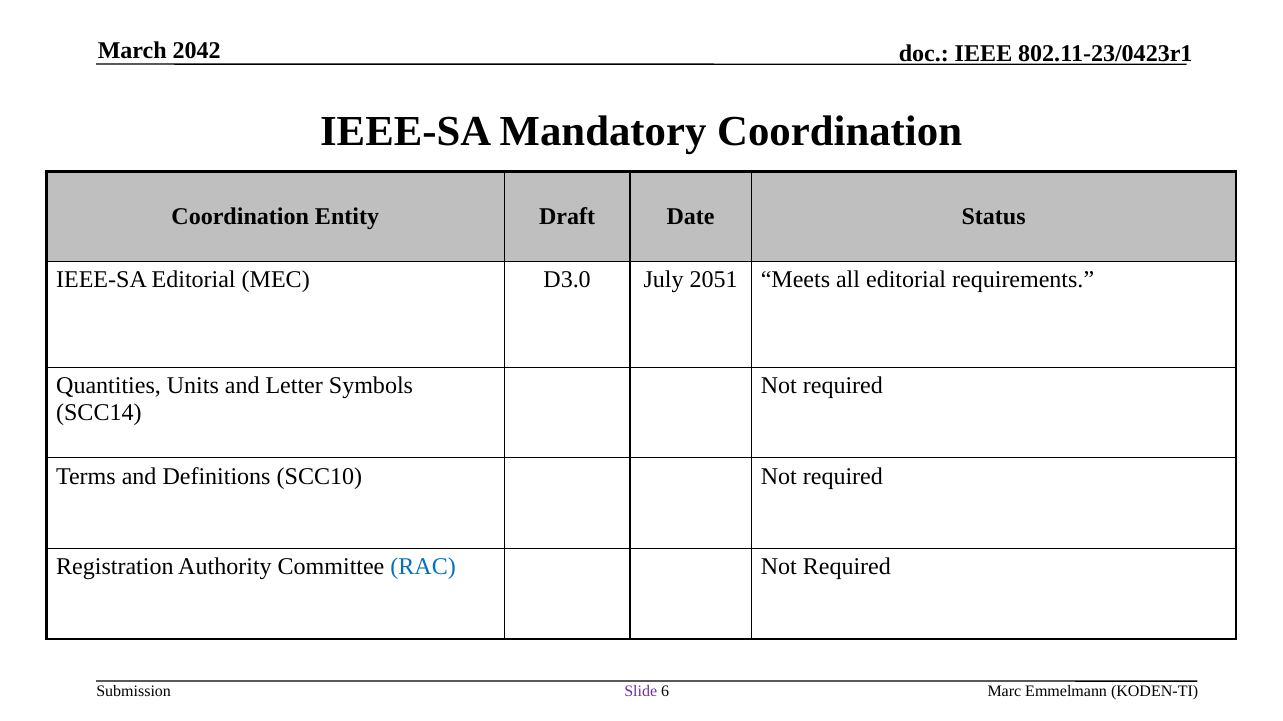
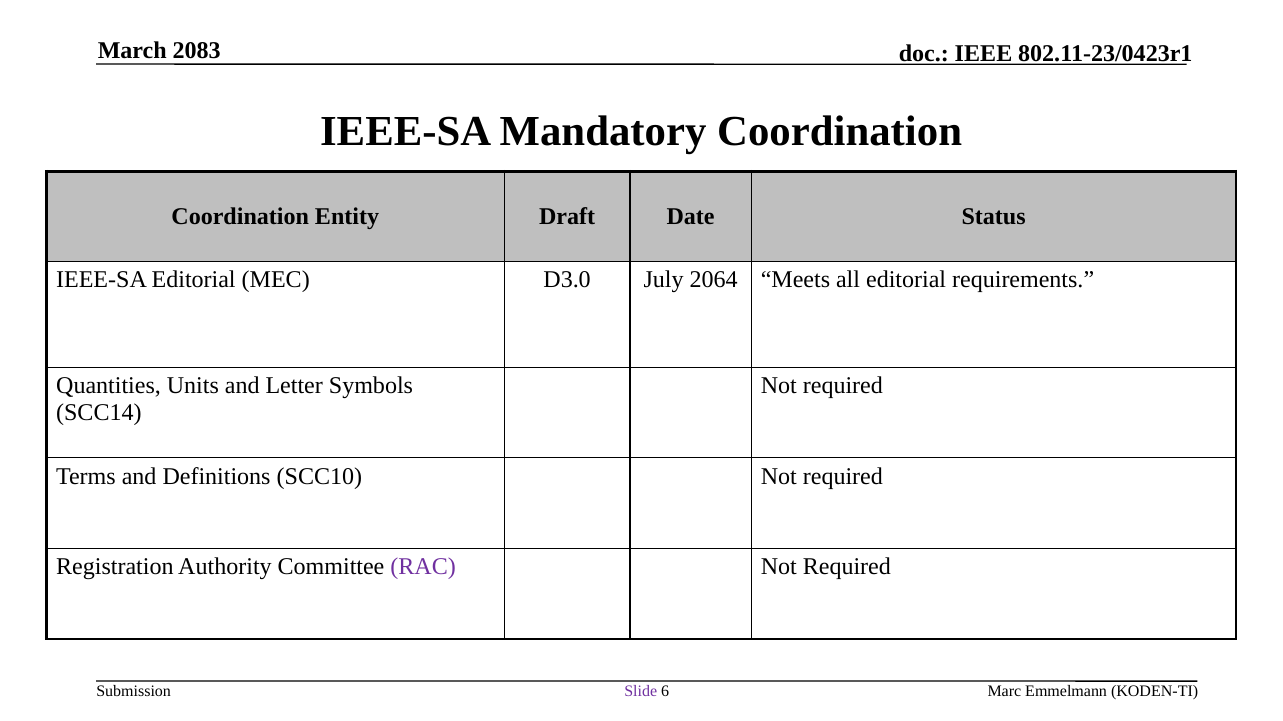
2042: 2042 -> 2083 (197, 51)
2051: 2051 -> 2064 (714, 280)
RAC colour: blue -> purple (423, 567)
